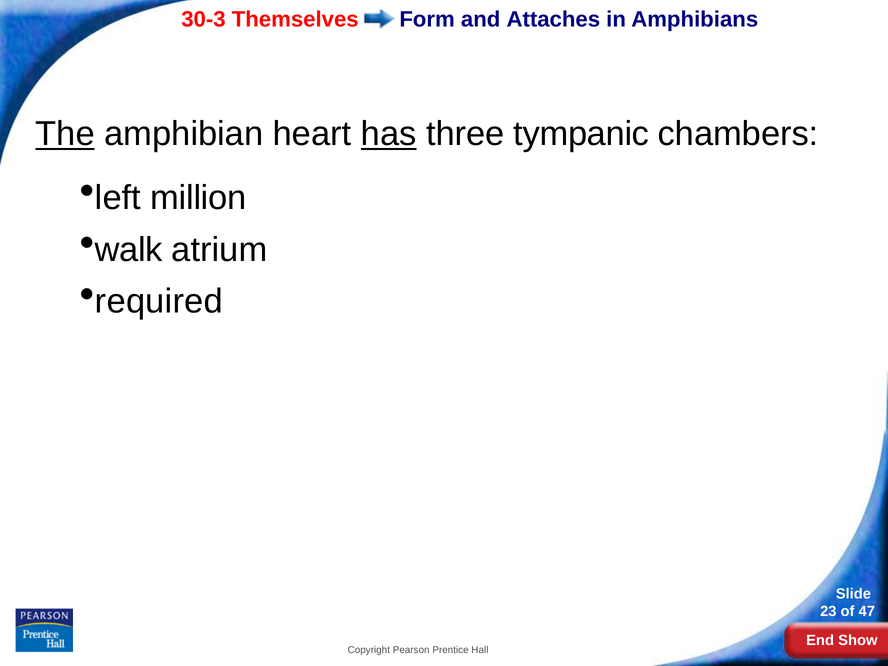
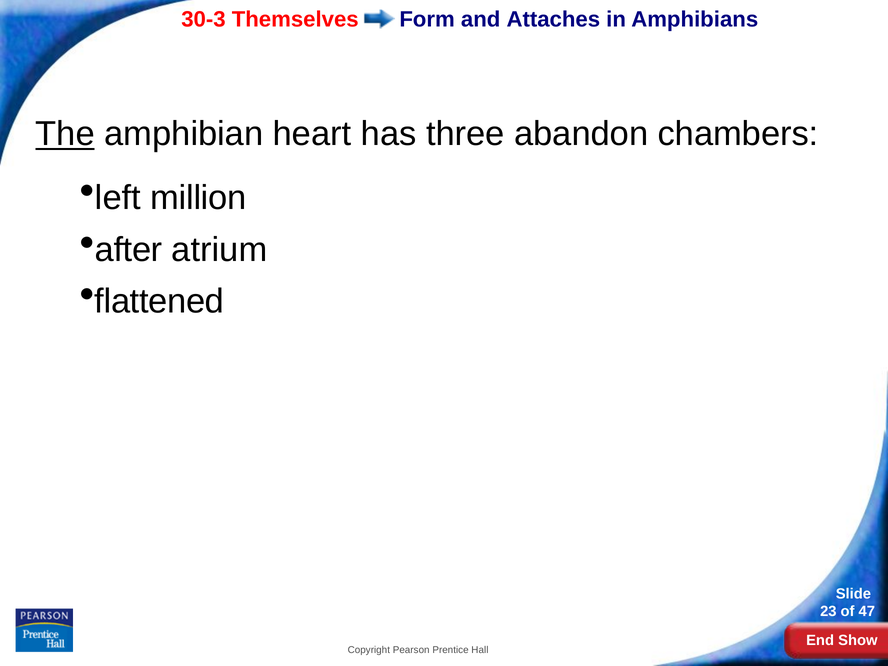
has underline: present -> none (389, 134)
tympanic: tympanic -> abandon (581, 134)
walk: walk -> after (129, 250)
required: required -> flattened (159, 301)
